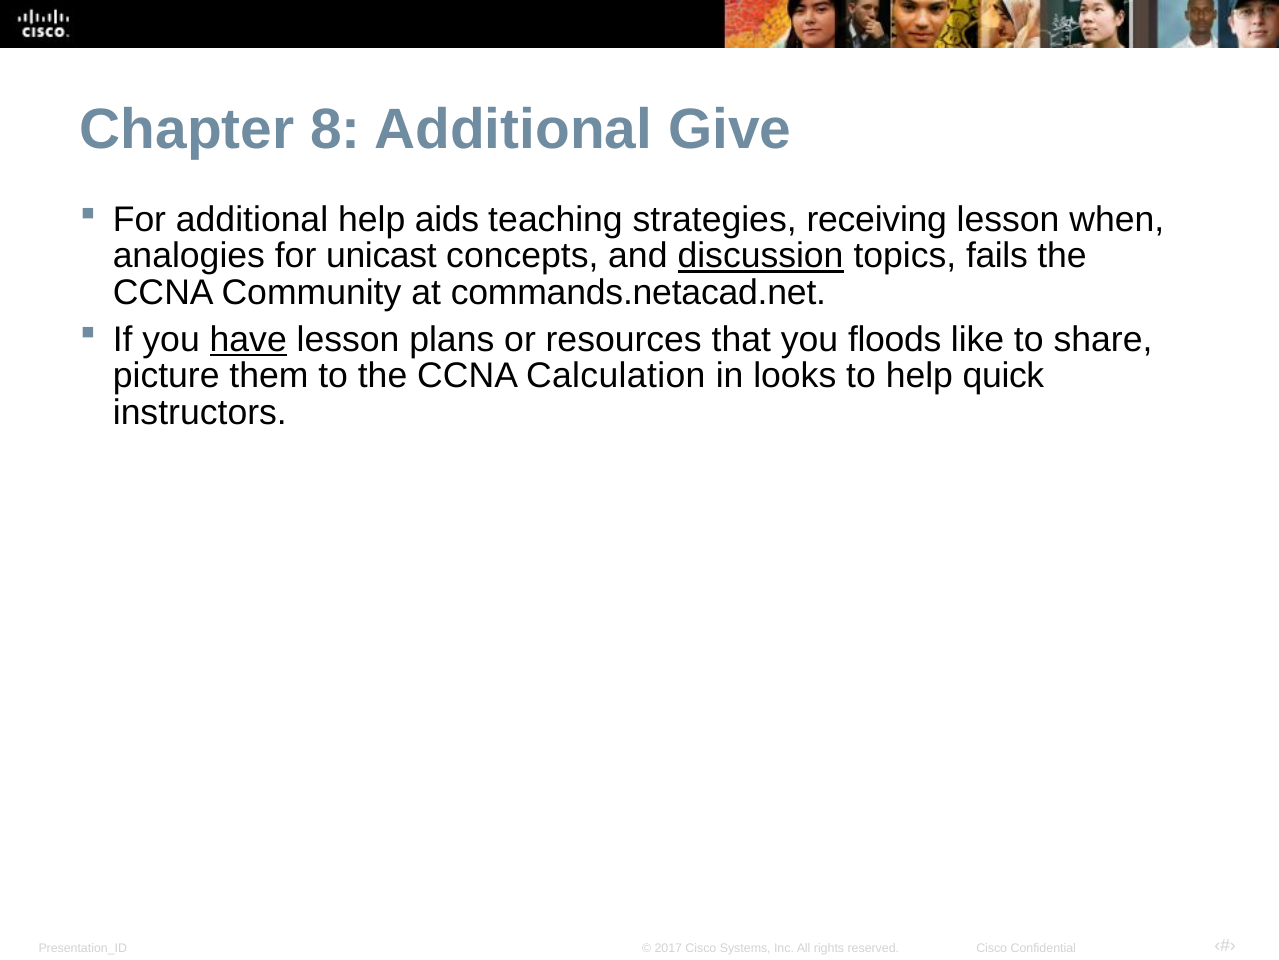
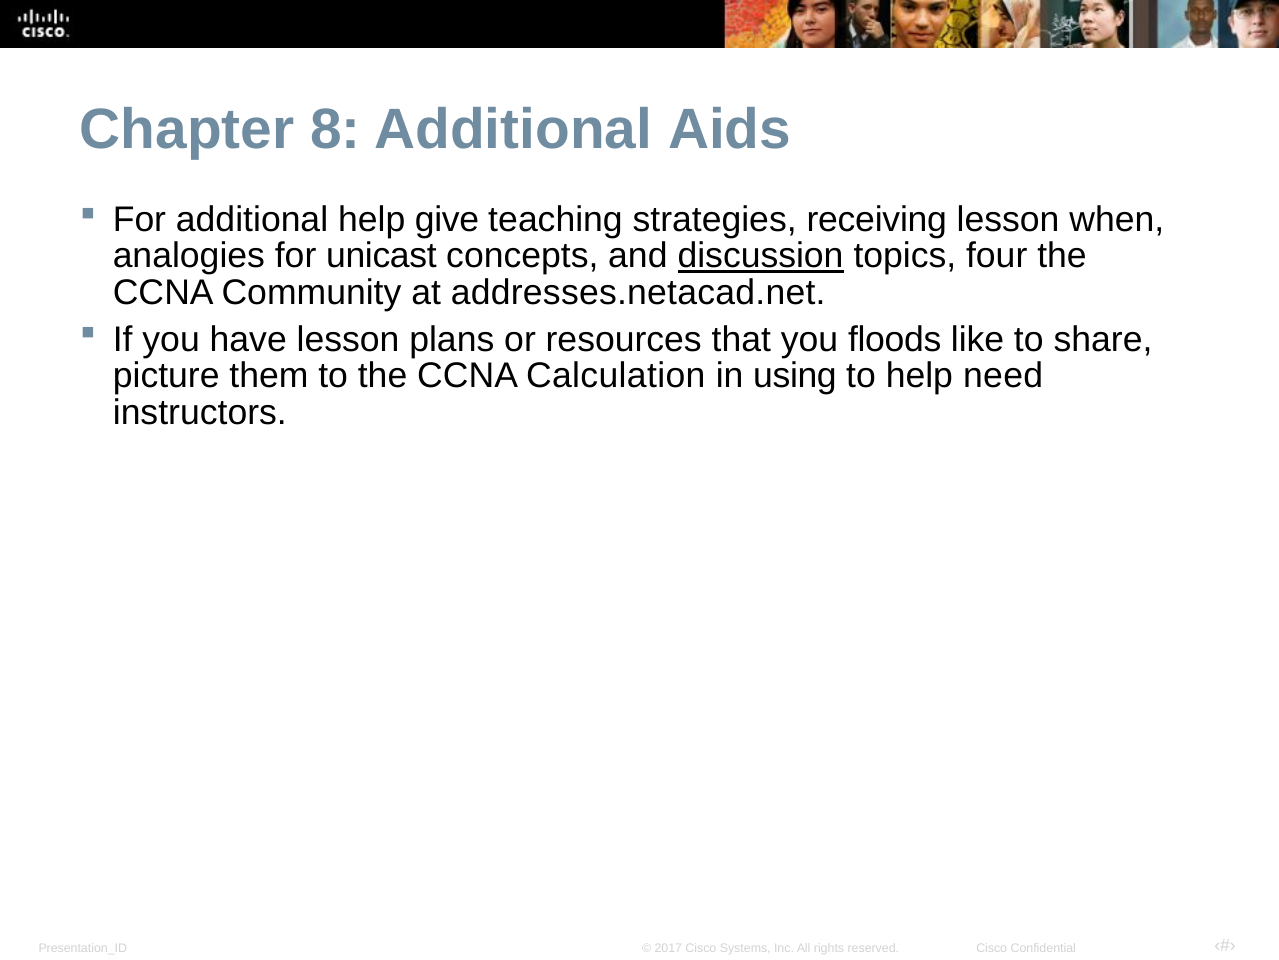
Give: Give -> Aids (730, 130)
aids: aids -> give (447, 220)
fails: fails -> four (997, 256)
commands.netacad.net: commands.netacad.net -> addresses.netacad.net (638, 292)
have underline: present -> none (248, 339)
looks: looks -> using (795, 376)
quick: quick -> need (1003, 376)
